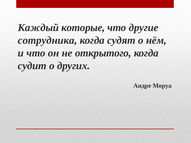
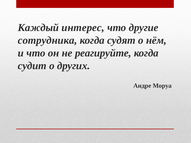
которые: которые -> интерес (83, 28)
открытого: открытого -> реагируйте (103, 53)
